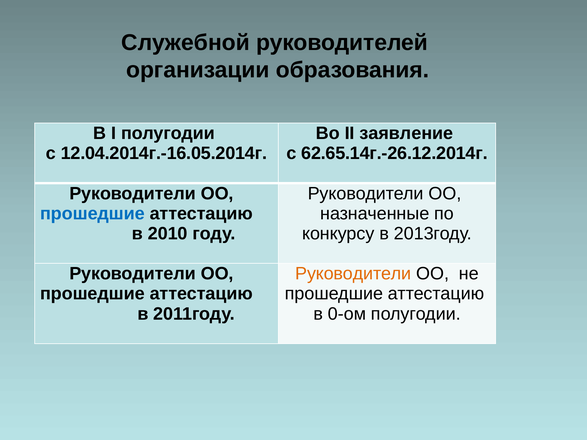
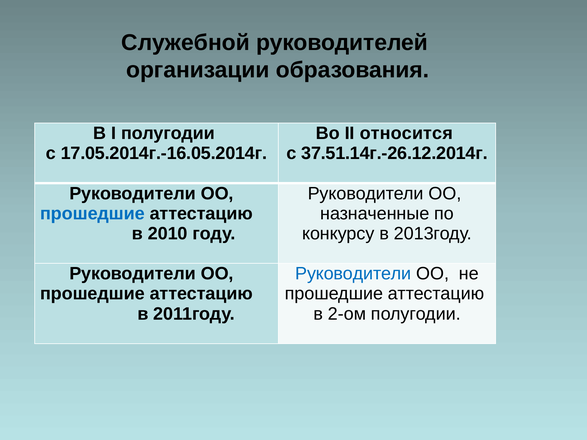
заявление: заявление -> относится (406, 133)
12.04.2014г.-16.05.2014г: 12.04.2014г.-16.05.2014г -> 17.05.2014г.-16.05.2014г (164, 153)
62.65.14г.-26.12.2014г: 62.65.14г.-26.12.2014г -> 37.51.14г.-26.12.2014г (394, 153)
Руководители colour: orange -> blue (353, 274)
0-ом: 0-ом -> 2-ом (347, 314)
